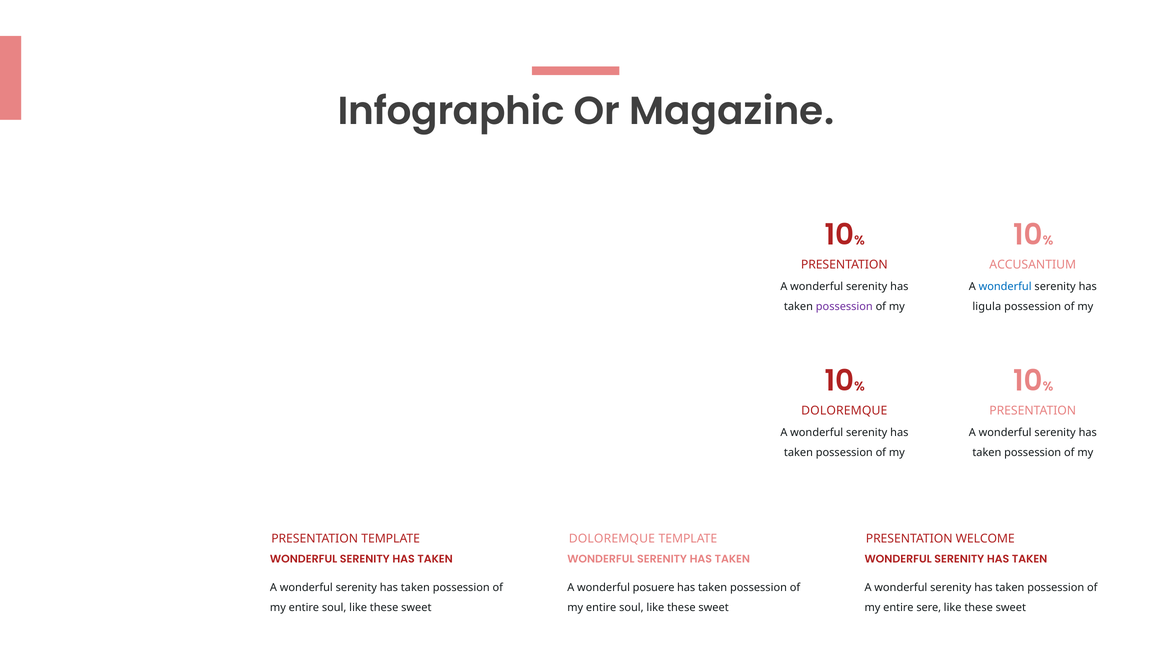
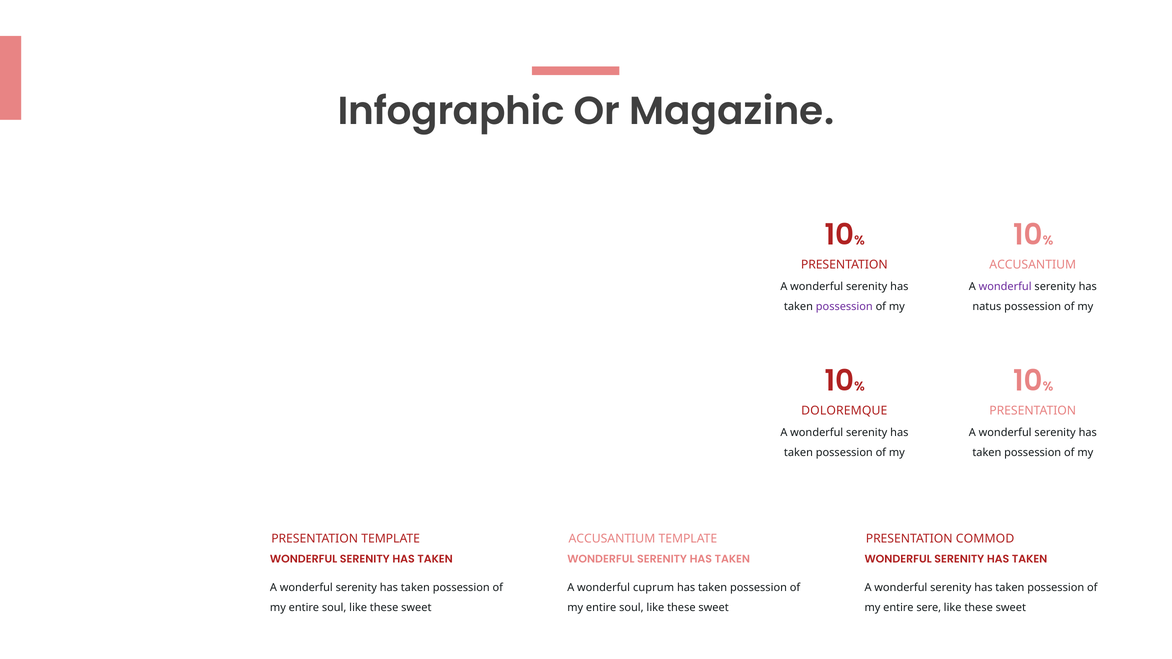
wonderful colour: blue -> purple (1005, 287)
ligula: ligula -> natus (987, 307)
DOLOREMQUE: DOLOREMQUE -> ACCUSANTIUM (612, 539)
WELCOME: WELCOME -> COMMOD (985, 539)
posuere: posuere -> cuprum (654, 588)
